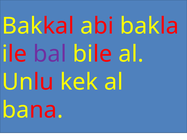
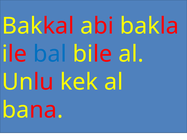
bal colour: purple -> blue (50, 54)
